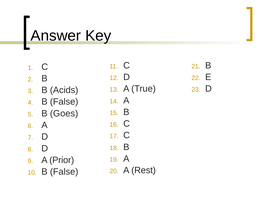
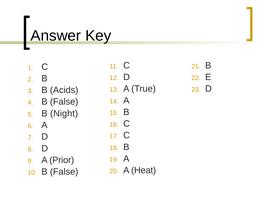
Goes: Goes -> Night (64, 113)
Rest: Rest -> Heat (144, 170)
